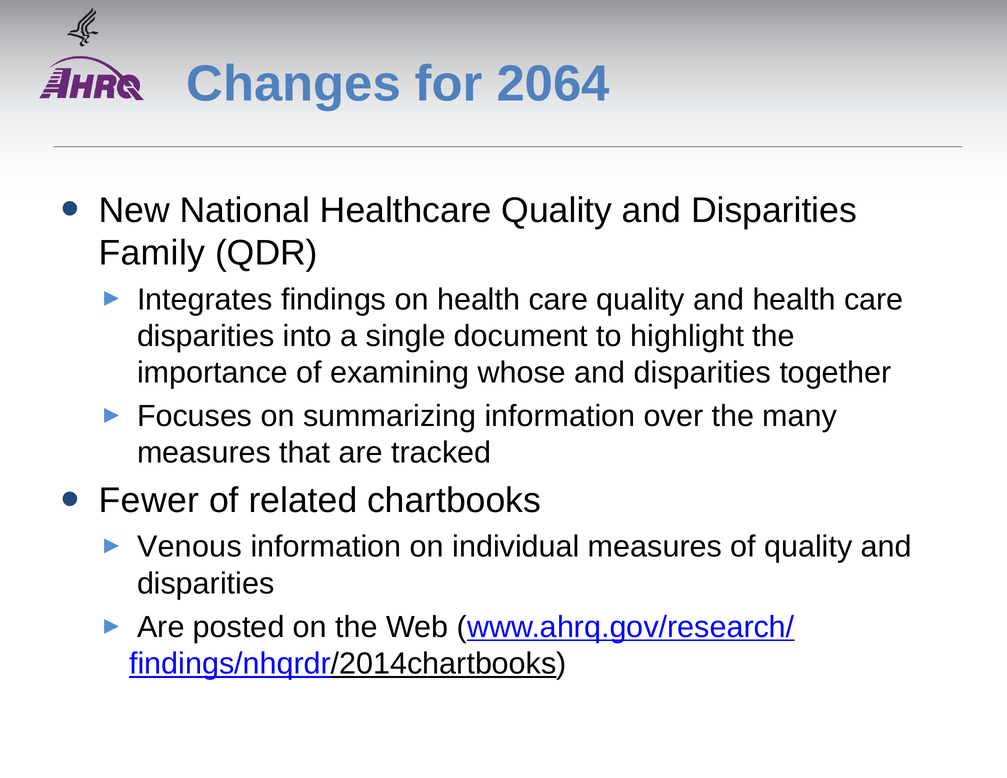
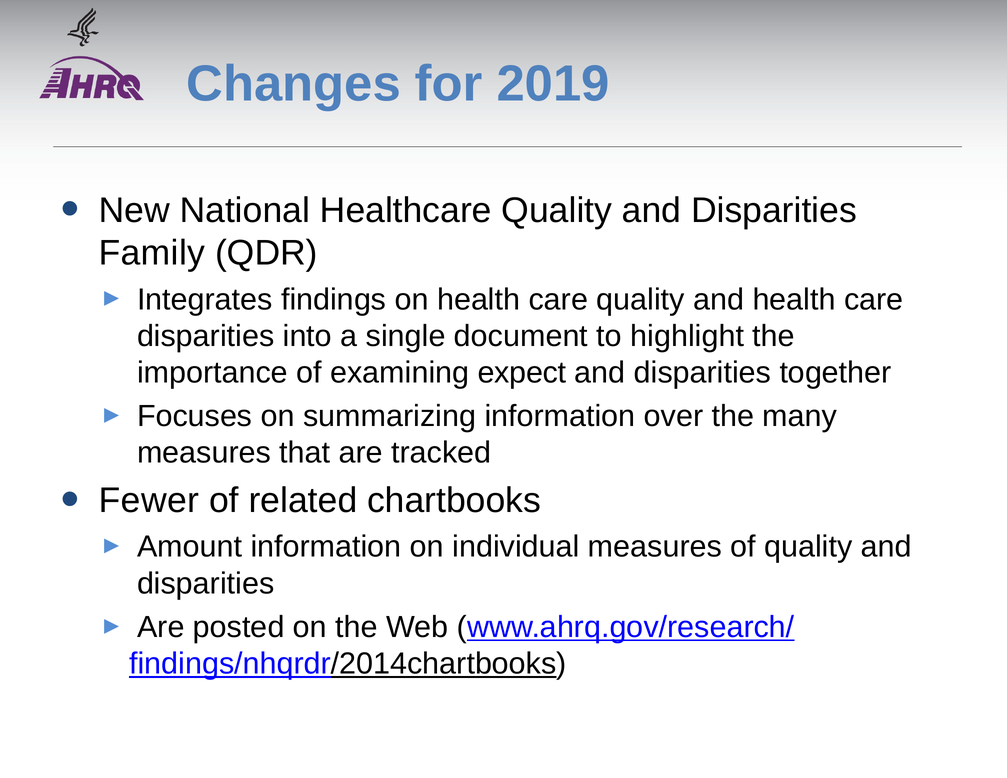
2064: 2064 -> 2019 (553, 84)
whose: whose -> expect (522, 373)
Venous: Venous -> Amount (190, 547)
